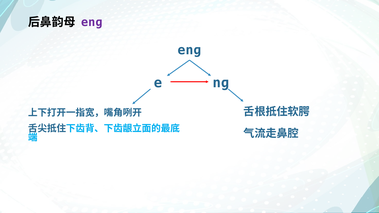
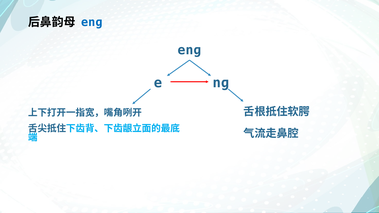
enɡ colour: purple -> blue (92, 22)
